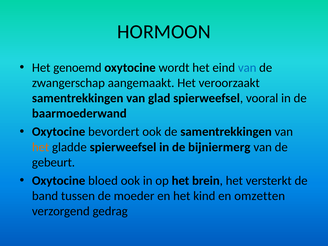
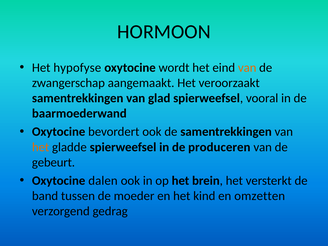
genoemd: genoemd -> hypofyse (77, 68)
van colour: blue -> orange (247, 68)
bijniermerg: bijniermerg -> produceren (219, 147)
bloed: bloed -> dalen (103, 181)
